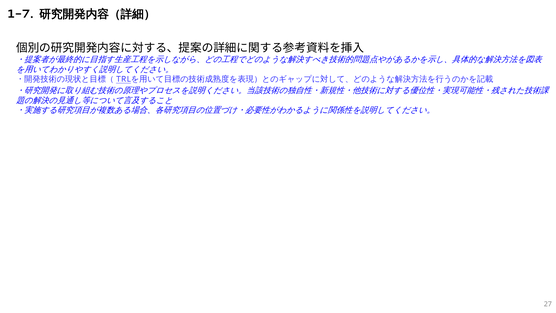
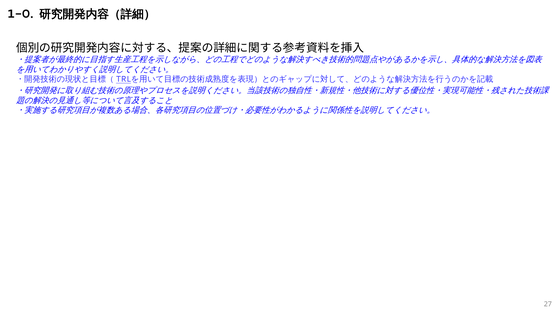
1-7: 1-7 -> 1-0 (20, 14)
